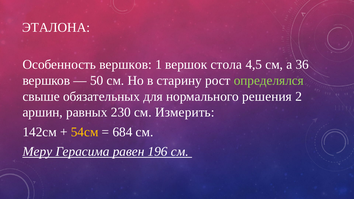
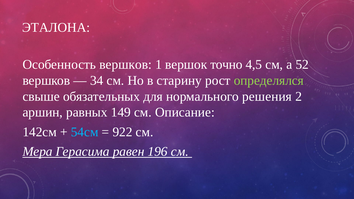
стола: стола -> точно (226, 65)
36: 36 -> 52 (302, 65)
50: 50 -> 34 (97, 81)
230: 230 -> 149 (121, 112)
Измерить: Измерить -> Описание (185, 112)
54см colour: yellow -> light blue (85, 132)
684: 684 -> 922 (122, 132)
Меру: Меру -> Мера (37, 152)
